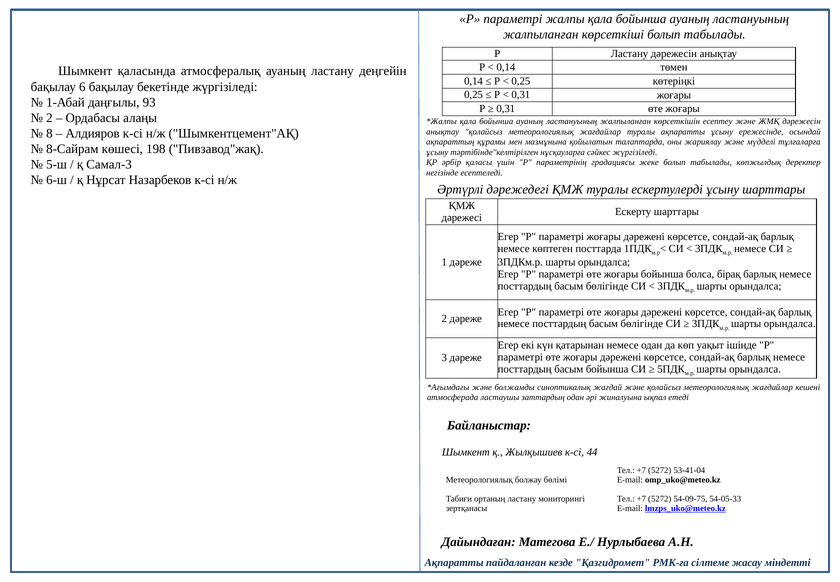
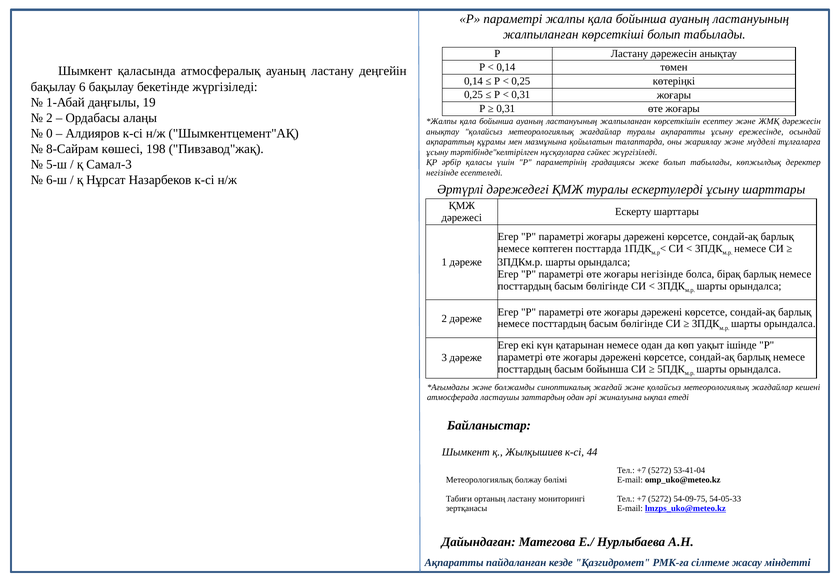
93: 93 -> 19 (149, 102)
8: 8 -> 0 (49, 133)
жоғары бойынша: бойынша -> негізінде (662, 274)
